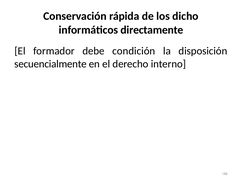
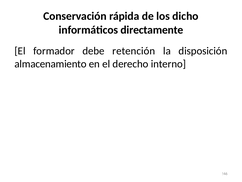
condición: condición -> retención (134, 51)
secuencialmente: secuencialmente -> almacenamiento (51, 64)
